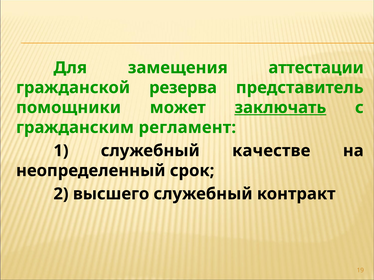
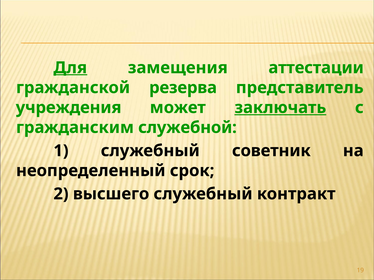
Для underline: none -> present (70, 68)
помощники: помощники -> учреждения (69, 108)
регламент: регламент -> служебной (187, 128)
качестве: качестве -> советник (271, 151)
